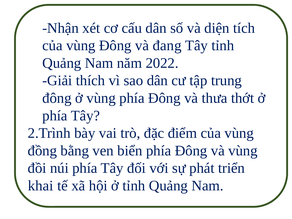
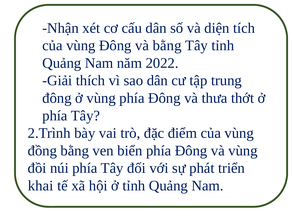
và đang: đang -> bằng (167, 46)
